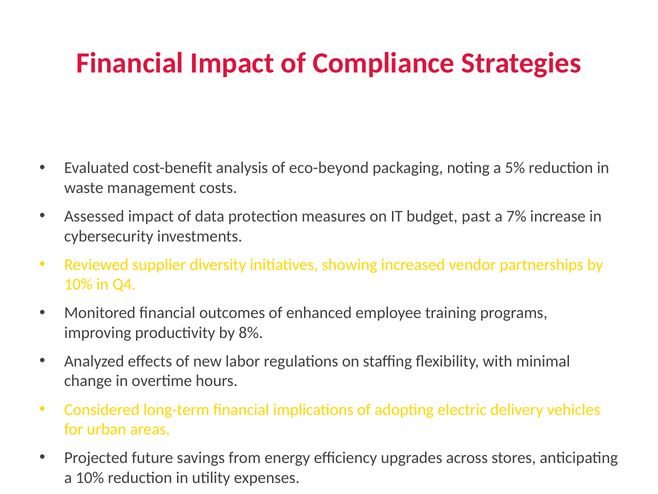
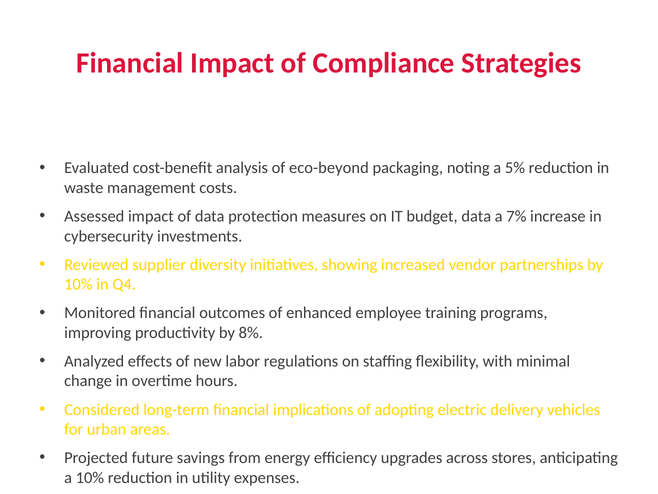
budget past: past -> data (476, 216)
